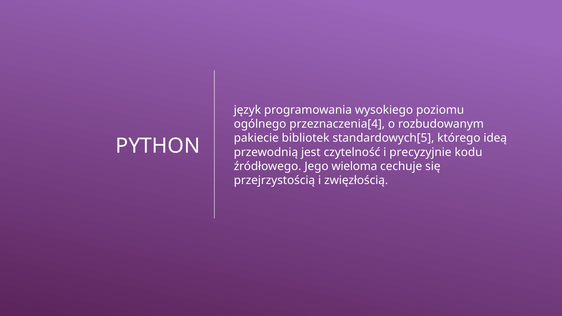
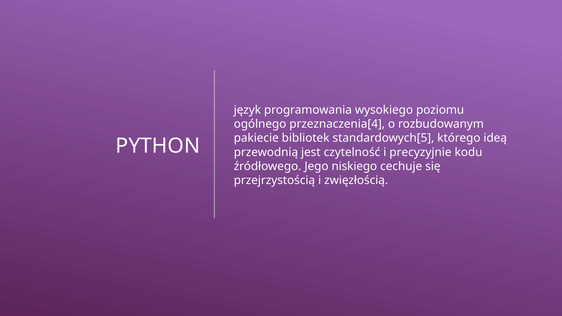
wieloma: wieloma -> niskiego (354, 166)
